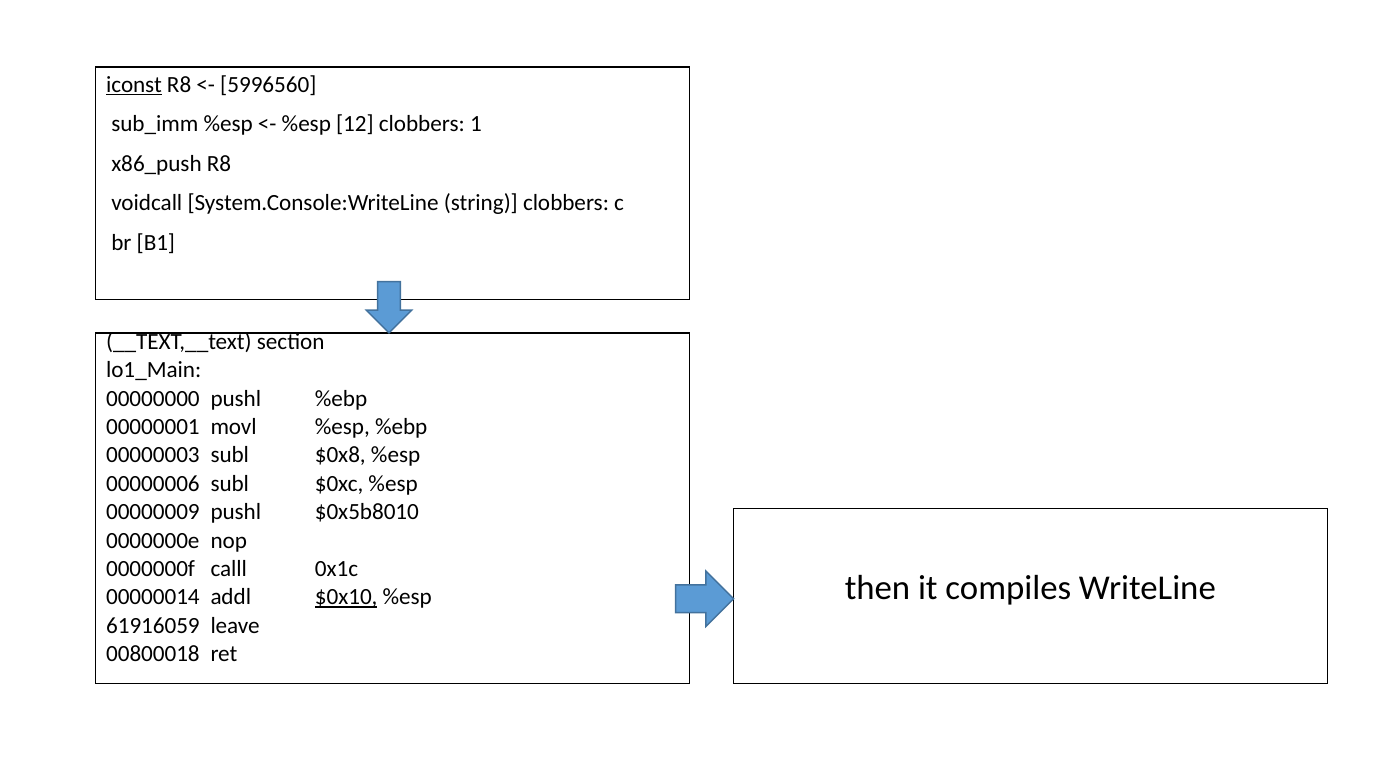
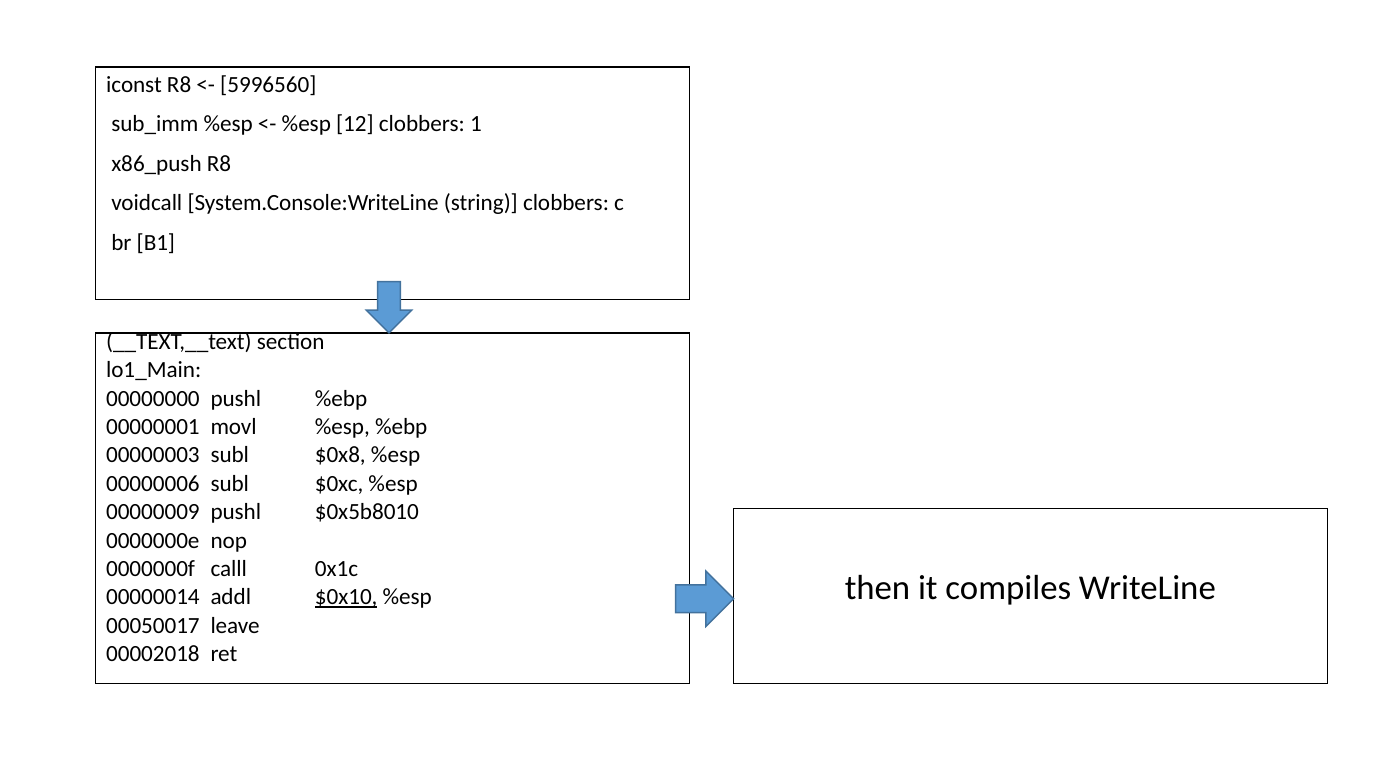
iconst underline: present -> none (134, 85)
61916059: 61916059 -> 00050017 (153, 626)
00800018: 00800018 -> 00002018 (153, 654)
